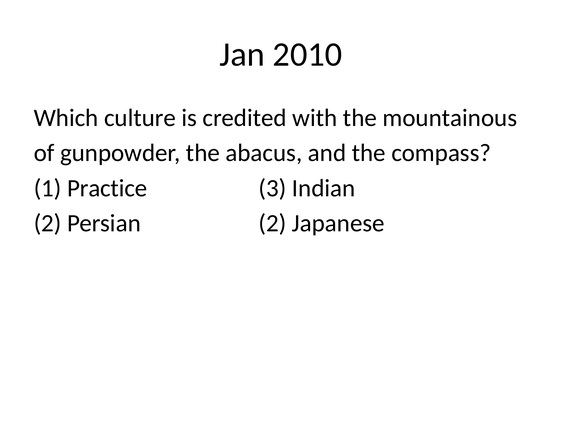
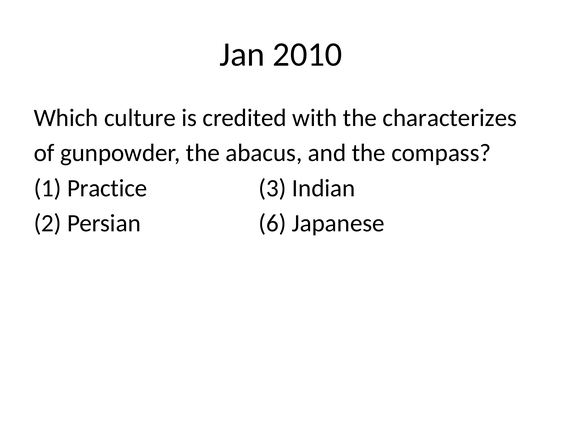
mountainous: mountainous -> characterizes (450, 118)
Persian 2: 2 -> 6 (272, 223)
